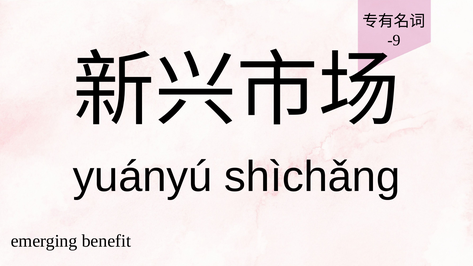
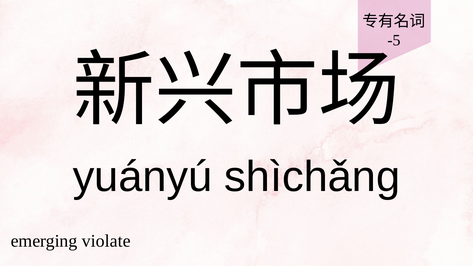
-9: -9 -> -5 (394, 40)
benefit: benefit -> violate (106, 241)
